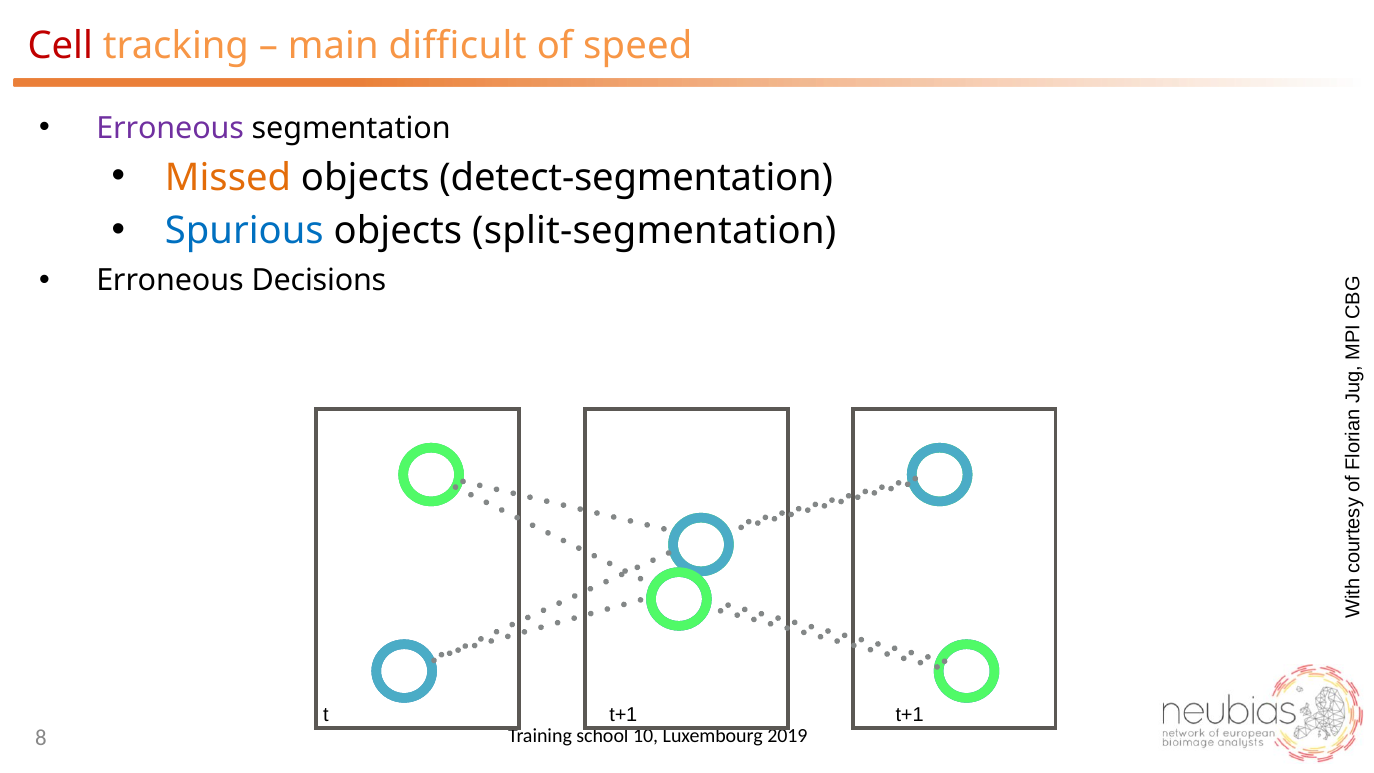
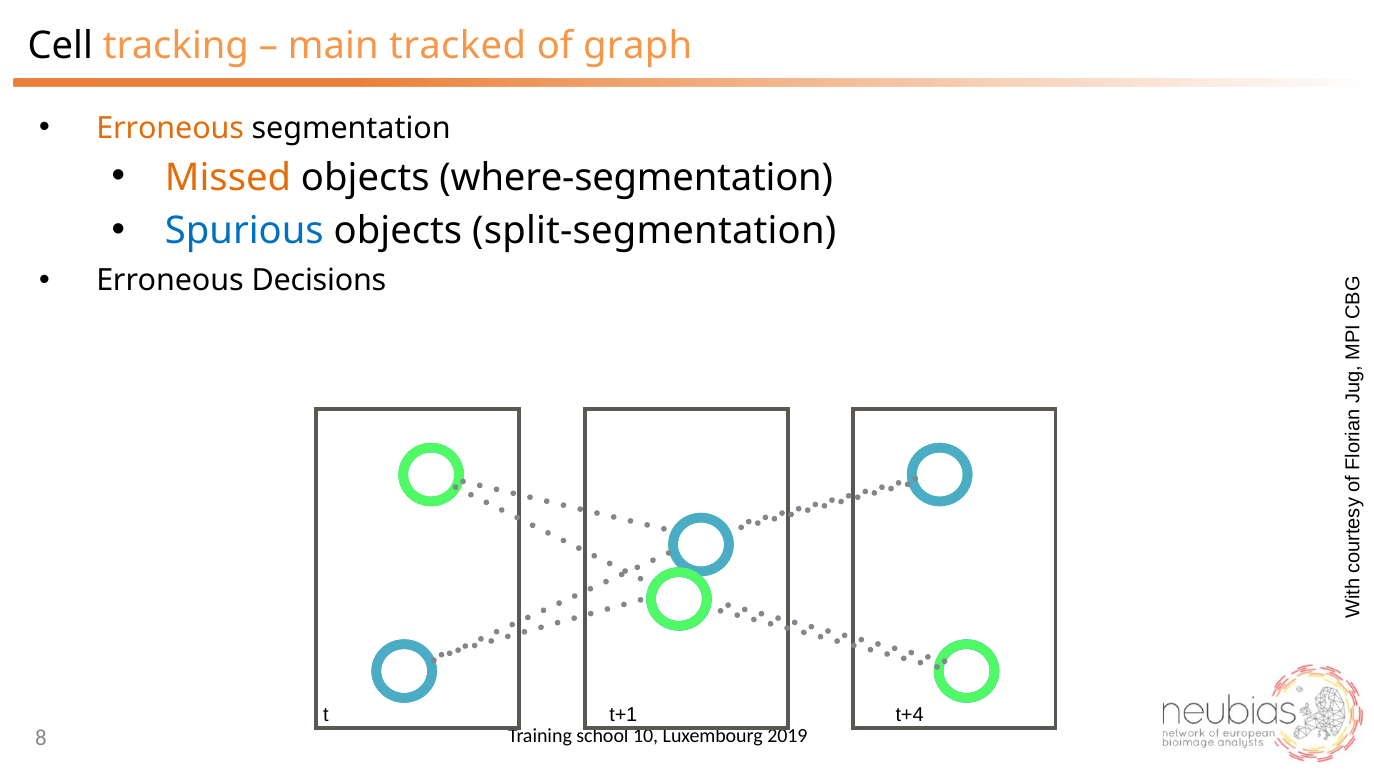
Cell colour: red -> black (60, 46)
difficult: difficult -> tracked (458, 46)
speed: speed -> graph (638, 46)
Erroneous colour: purple -> orange (170, 128)
detect-segmentation: detect-segmentation -> where-segmentation (636, 177)
t+1 t+1: t+1 -> t+4 (910, 715)
